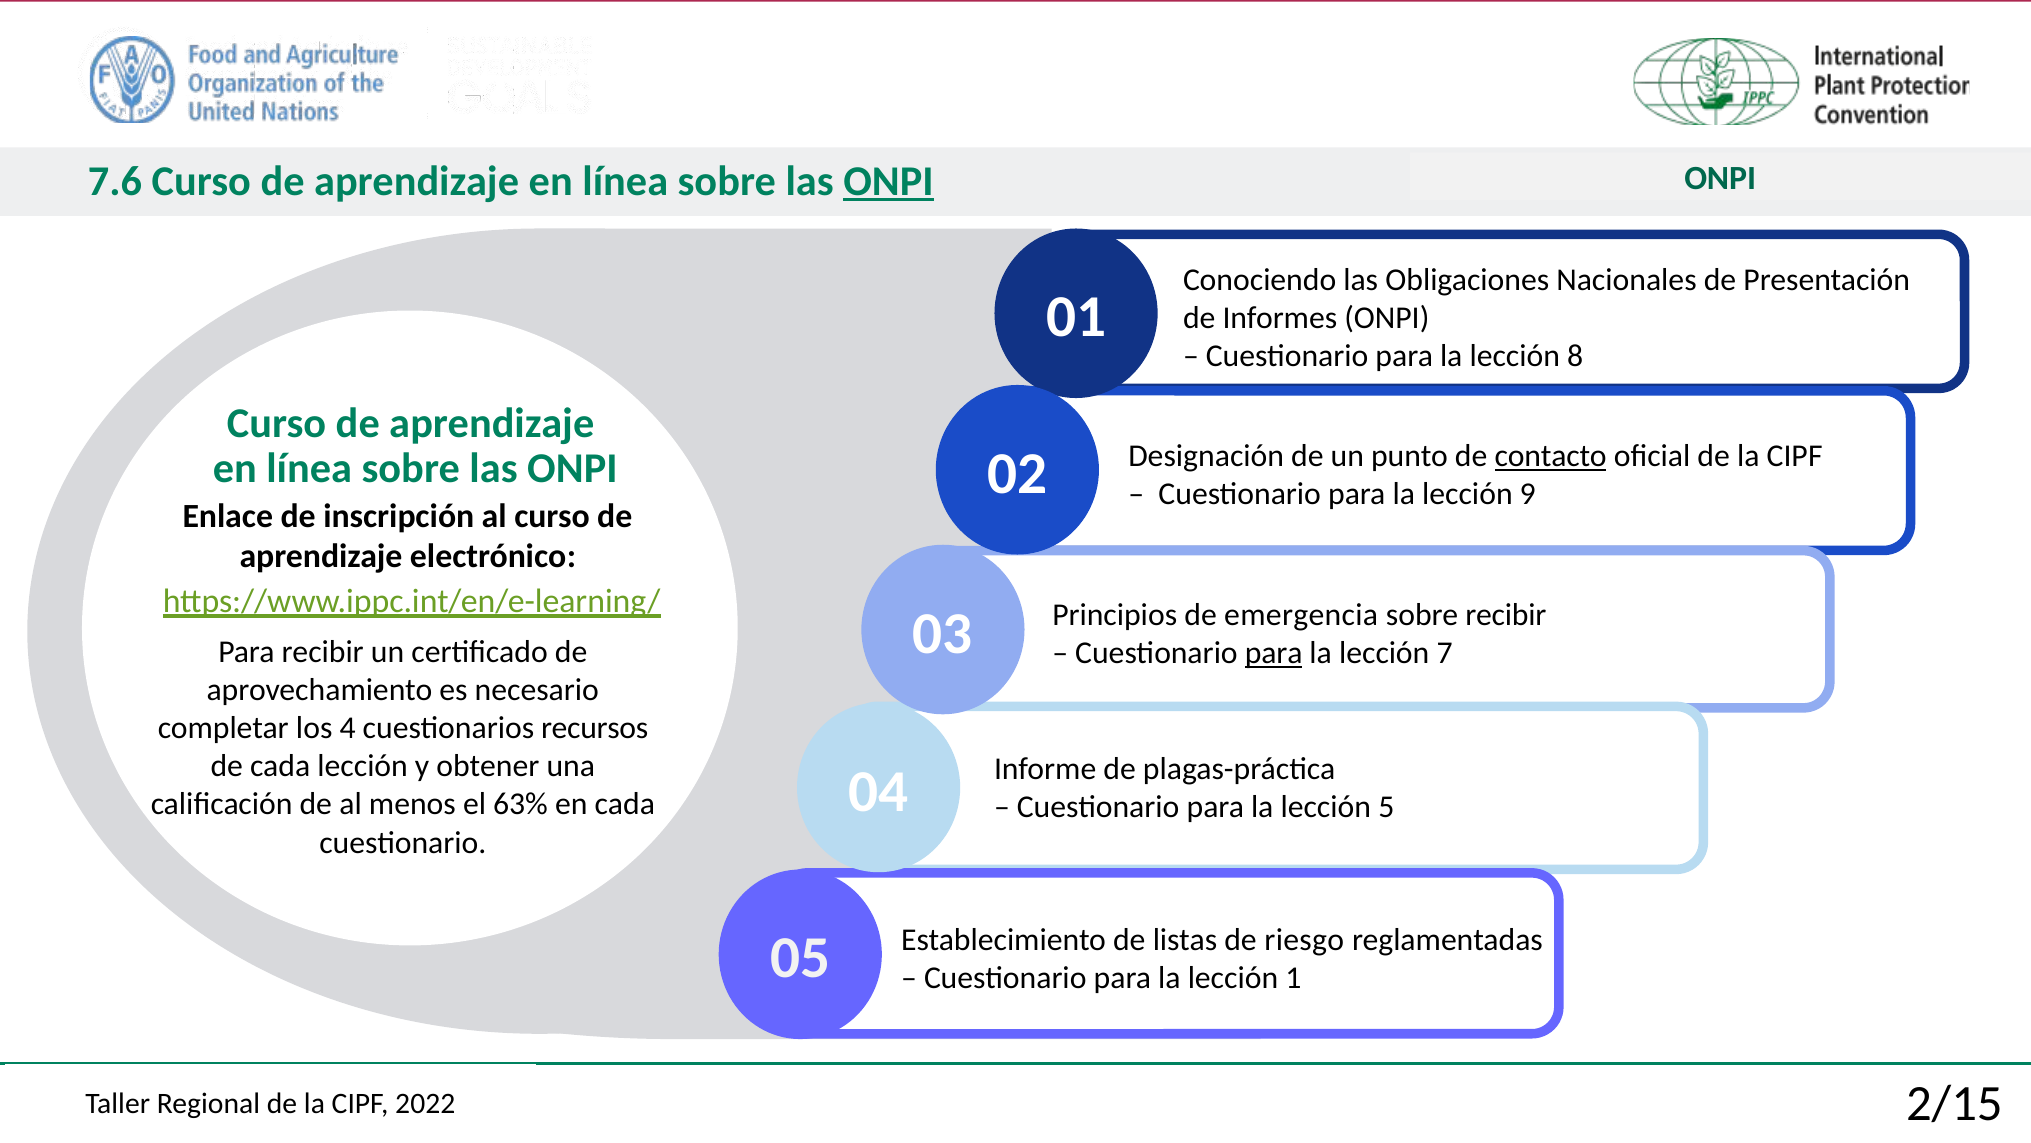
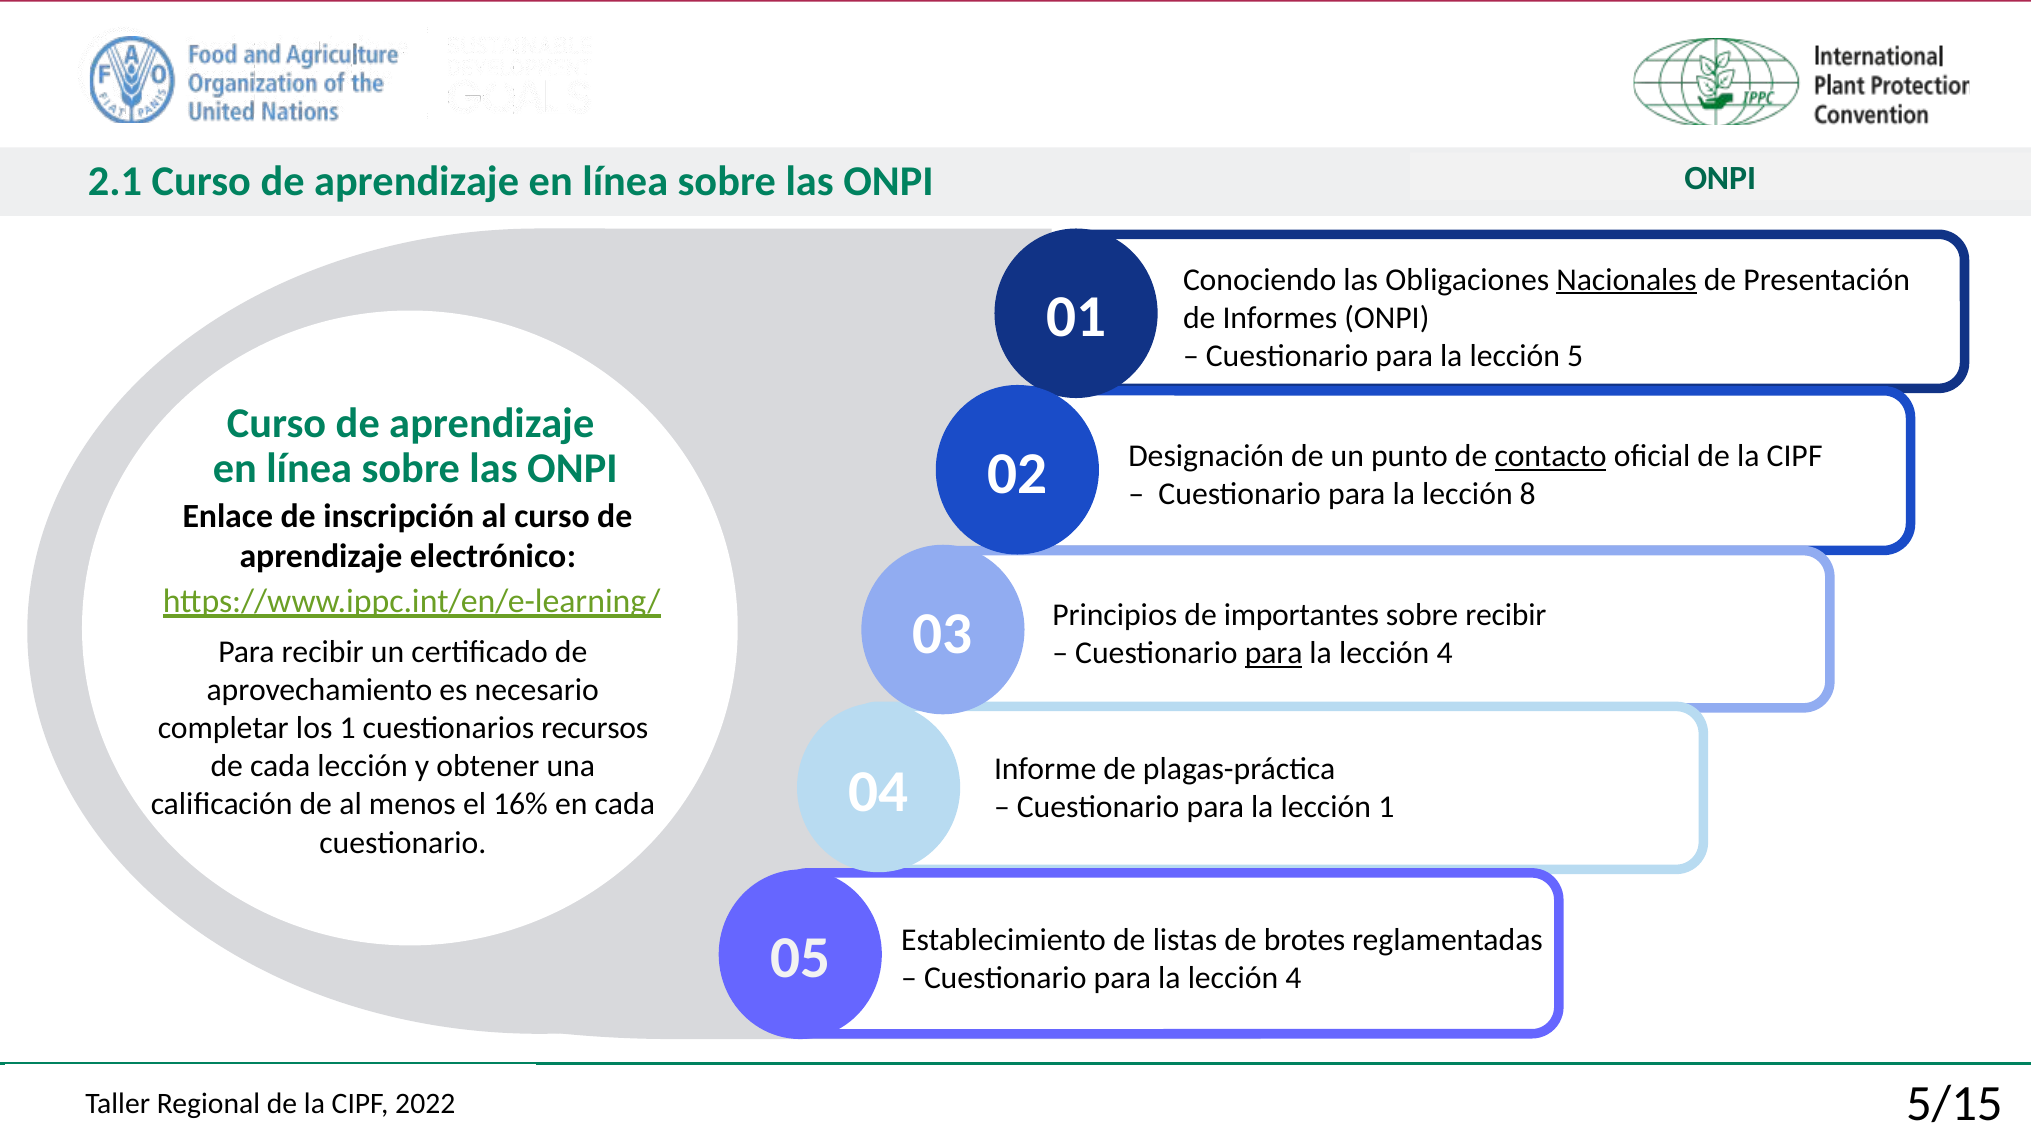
7.6: 7.6 -> 2.1 (115, 181)
ONPI underline: present -> none (888, 181)
Nacionales underline: none -> present (1626, 279)
8: 8 -> 5 (1575, 356)
9: 9 -> 8 (1528, 494)
emergencia: emergencia -> importantes (1301, 615)
7: 7 -> 4 (1445, 653)
los 4: 4 -> 1 (348, 728)
63%: 63% -> 16% (521, 804)
lección 5: 5 -> 1 (1386, 806)
riesgo: riesgo -> brotes (1305, 940)
1: 1 -> 4 (1293, 978)
2/15: 2/15 -> 5/15 (1954, 1103)
